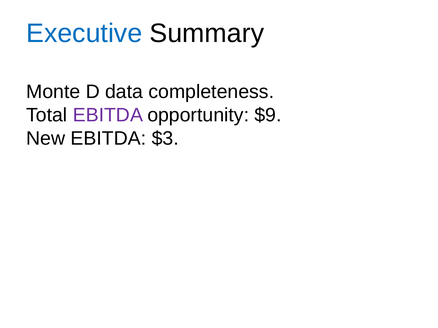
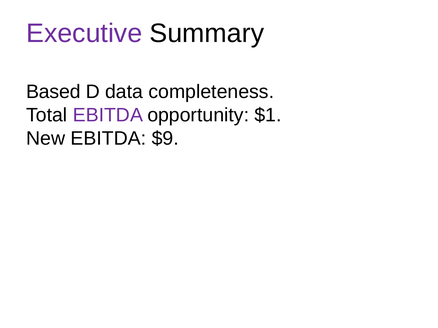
Executive colour: blue -> purple (84, 33)
Monte: Monte -> Based (53, 92)
$9: $9 -> $1 (268, 115)
$3: $3 -> $9 (165, 139)
